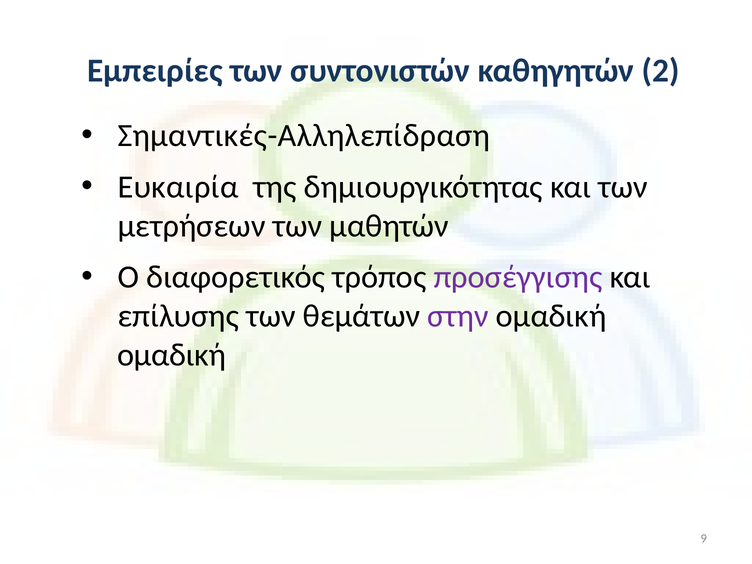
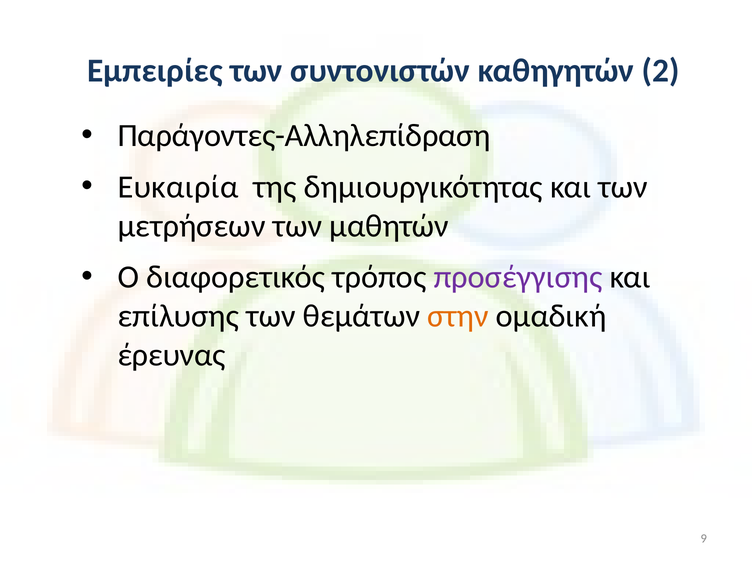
Σημαντικές-Αλληλεπίδραση: Σημαντικές-Αλληλεπίδραση -> Παράγοντες-Αλληλεπίδραση (304, 136)
στην colour: purple -> orange (458, 316)
ομαδική: ομαδική -> έρευνας (172, 355)
